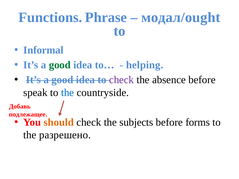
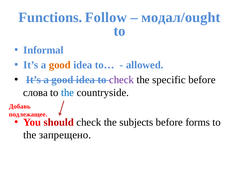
Phrase: Phrase -> Follow (106, 17)
good colour: green -> orange (60, 65)
helping: helping -> allowed (145, 65)
absence: absence -> specific (169, 80)
speak: speak -> слова (35, 93)
should colour: orange -> red (59, 122)
разрешено: разрешено -> запрещено (65, 135)
